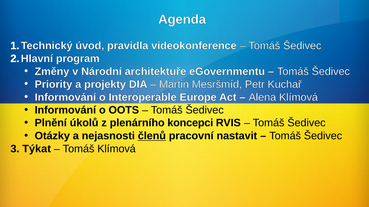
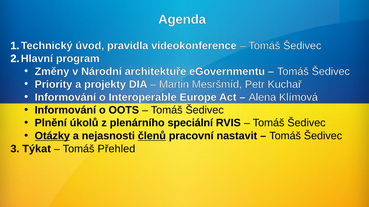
koncepci: koncepci -> speciální (190, 123)
Otázky underline: none -> present (52, 136)
Tomáš Klímová: Klímová -> Přehled (116, 149)
